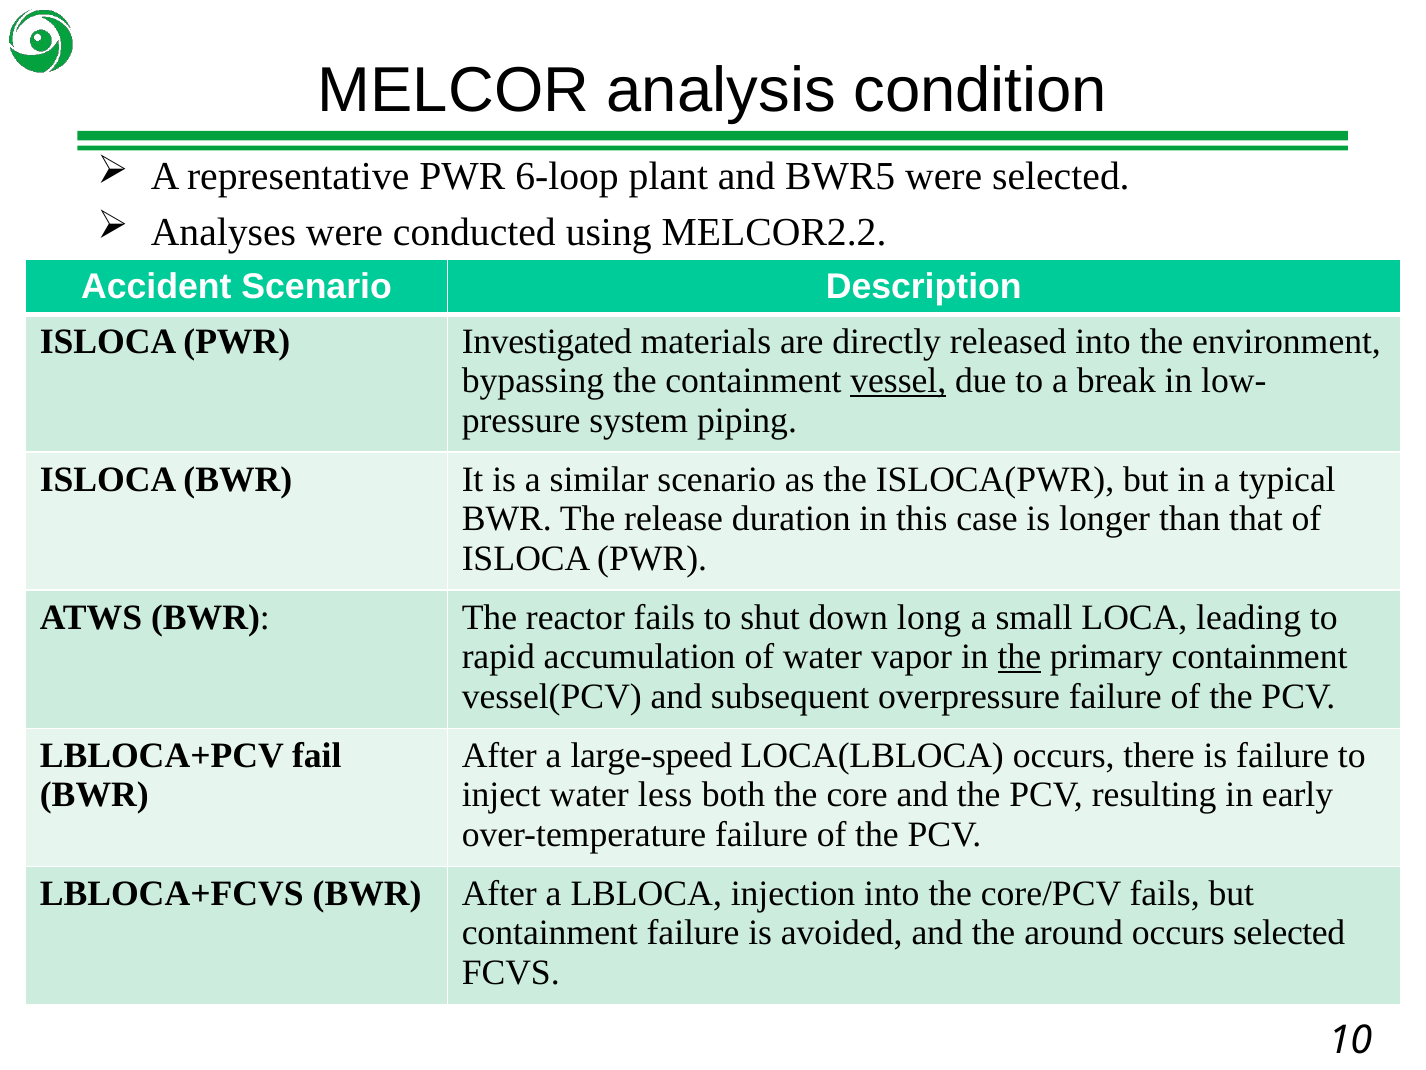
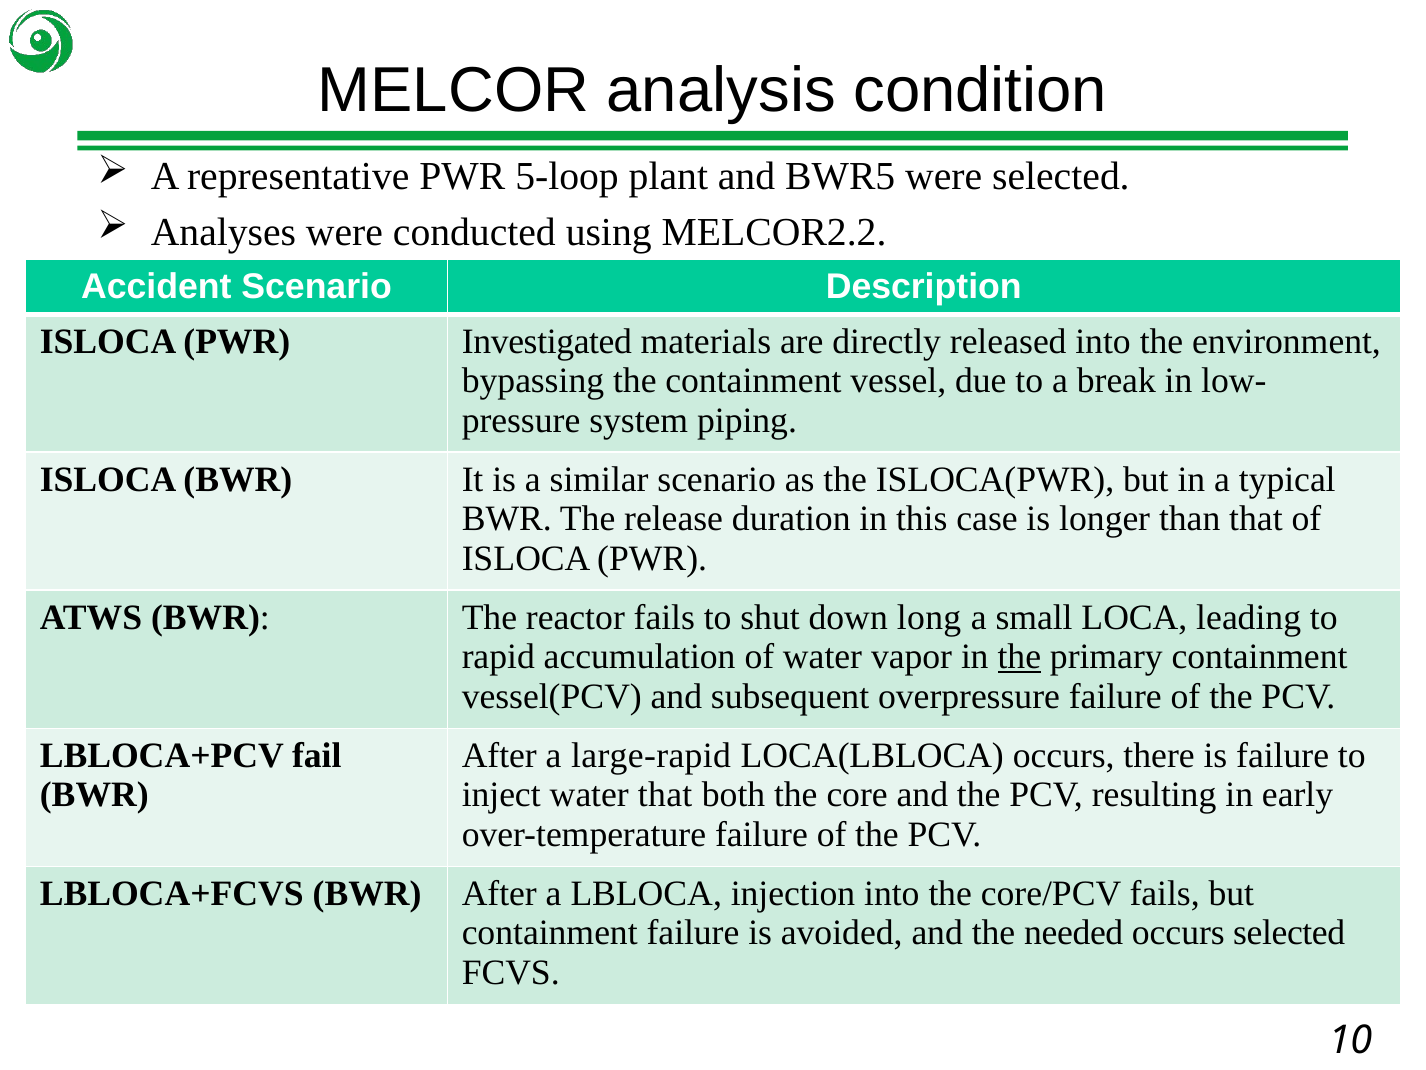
6-loop: 6-loop -> 5-loop (567, 176)
vessel underline: present -> none (898, 381)
large-speed: large-speed -> large-rapid (651, 755)
water less: less -> that (665, 795)
around: around -> needed (1074, 933)
